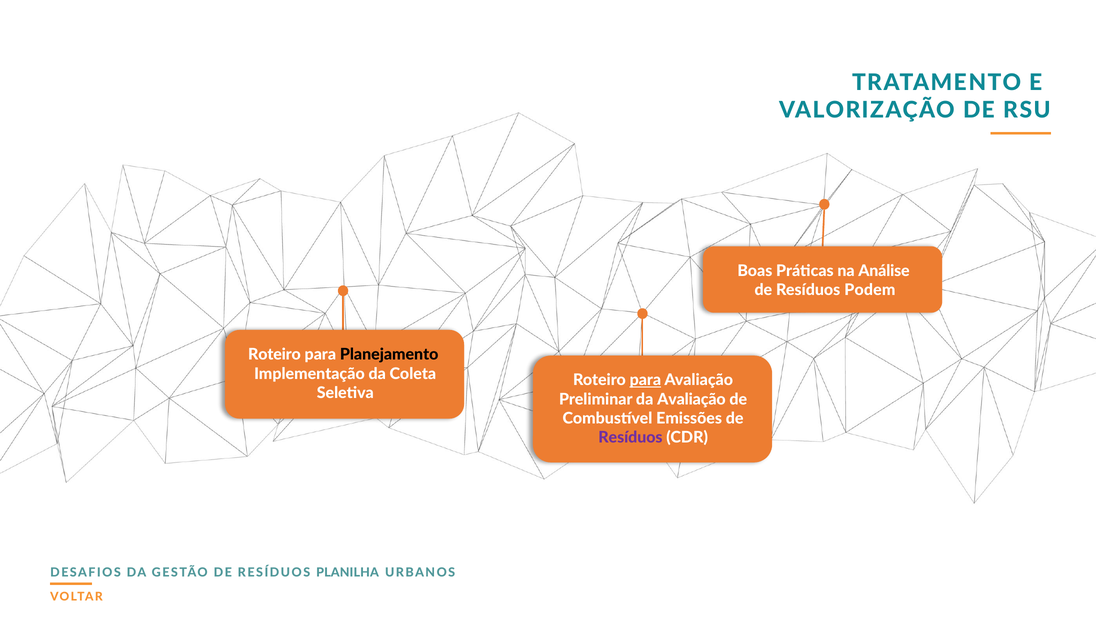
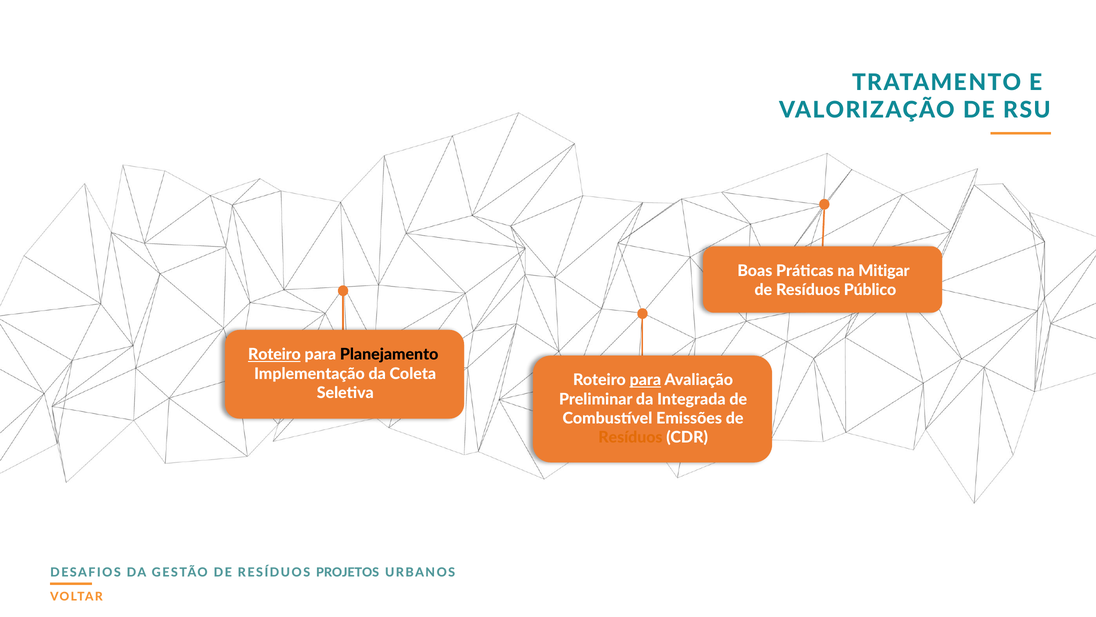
Análise: Análise -> Mitigar (884, 271)
Podem: Podem -> Público (870, 290)
Roteiro underline: none -> present (274, 354)
da Avaliação: Avaliação -> Integrada (691, 399)
Resíduos colour: purple -> orange (630, 437)
PLANILHA: PLANILHA -> PROJETOS (348, 572)
